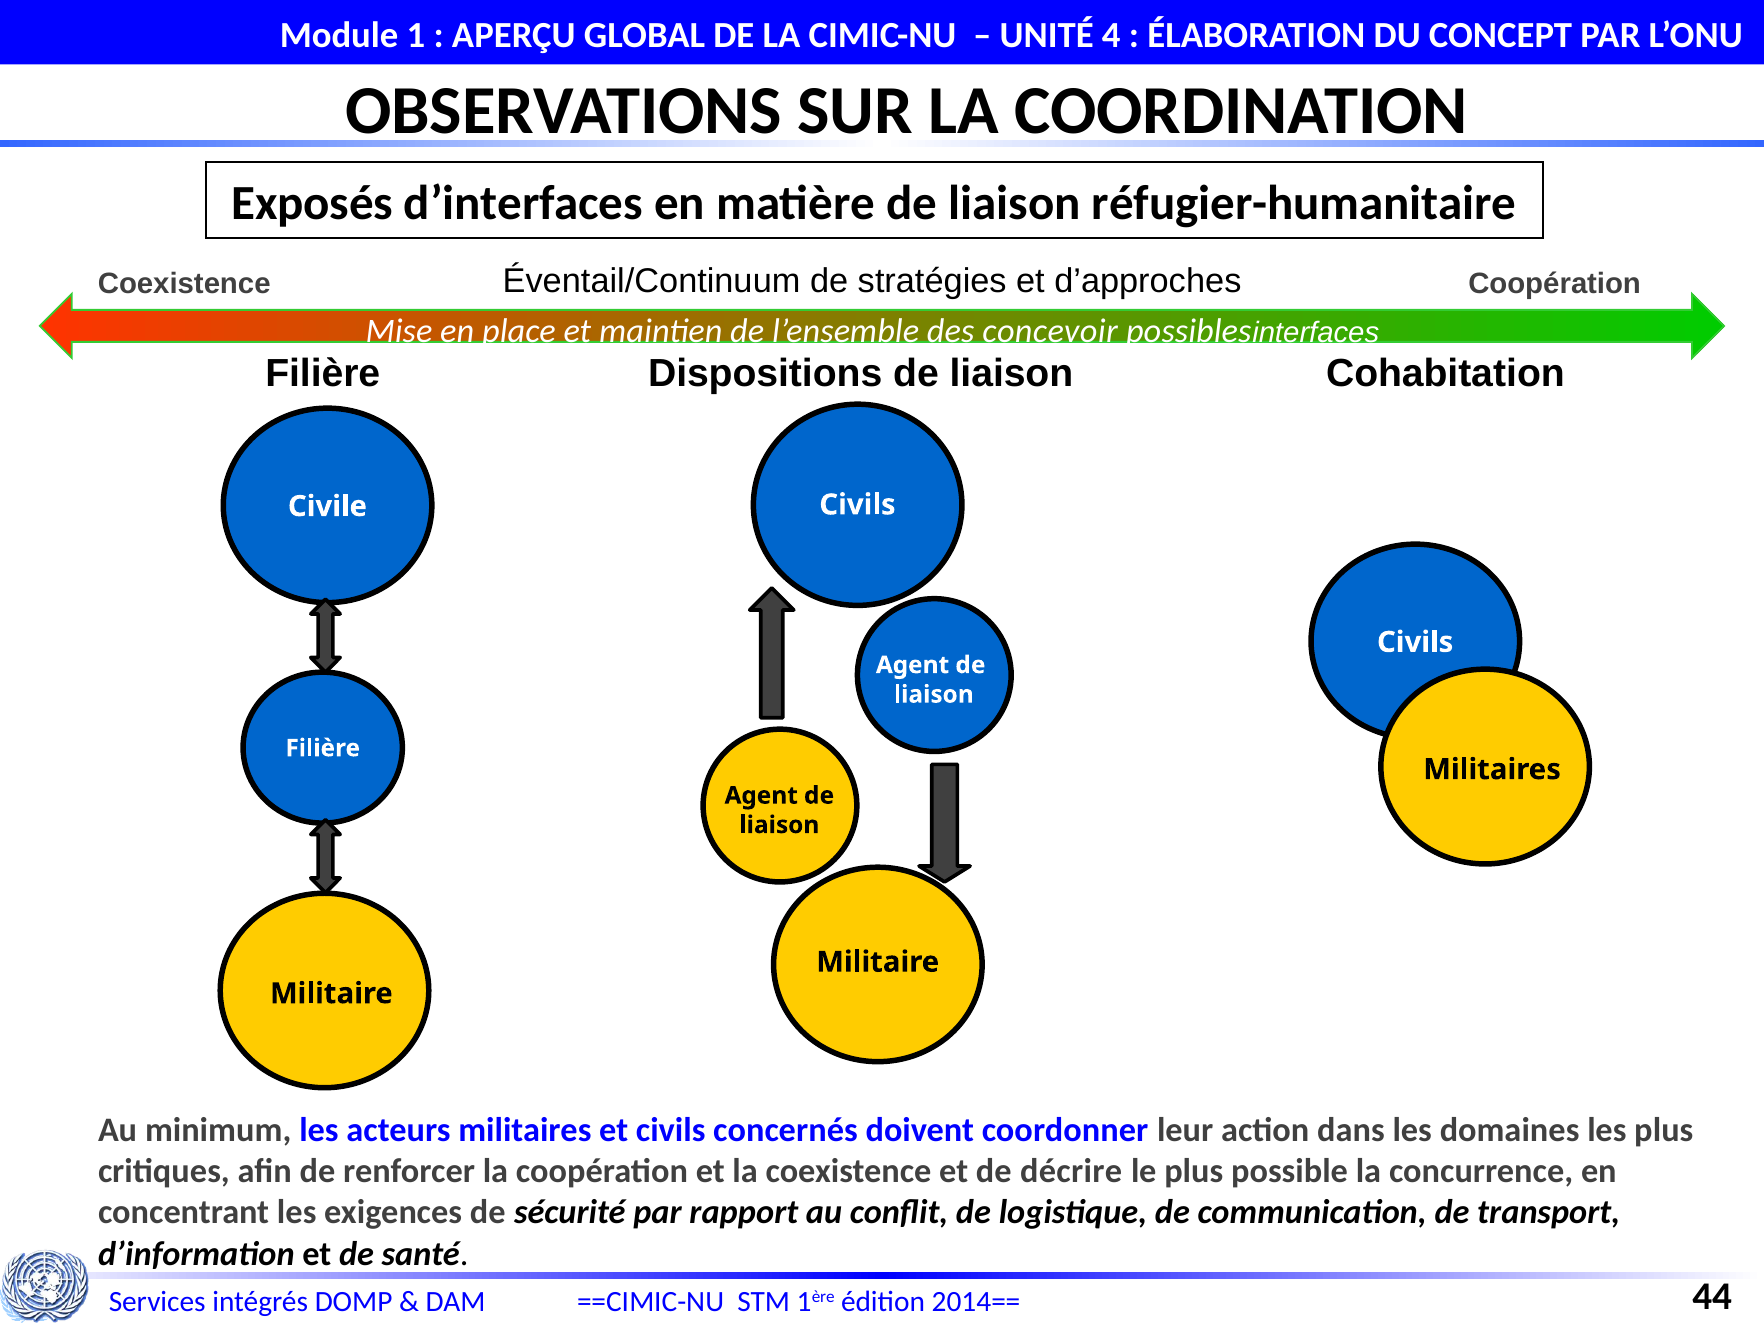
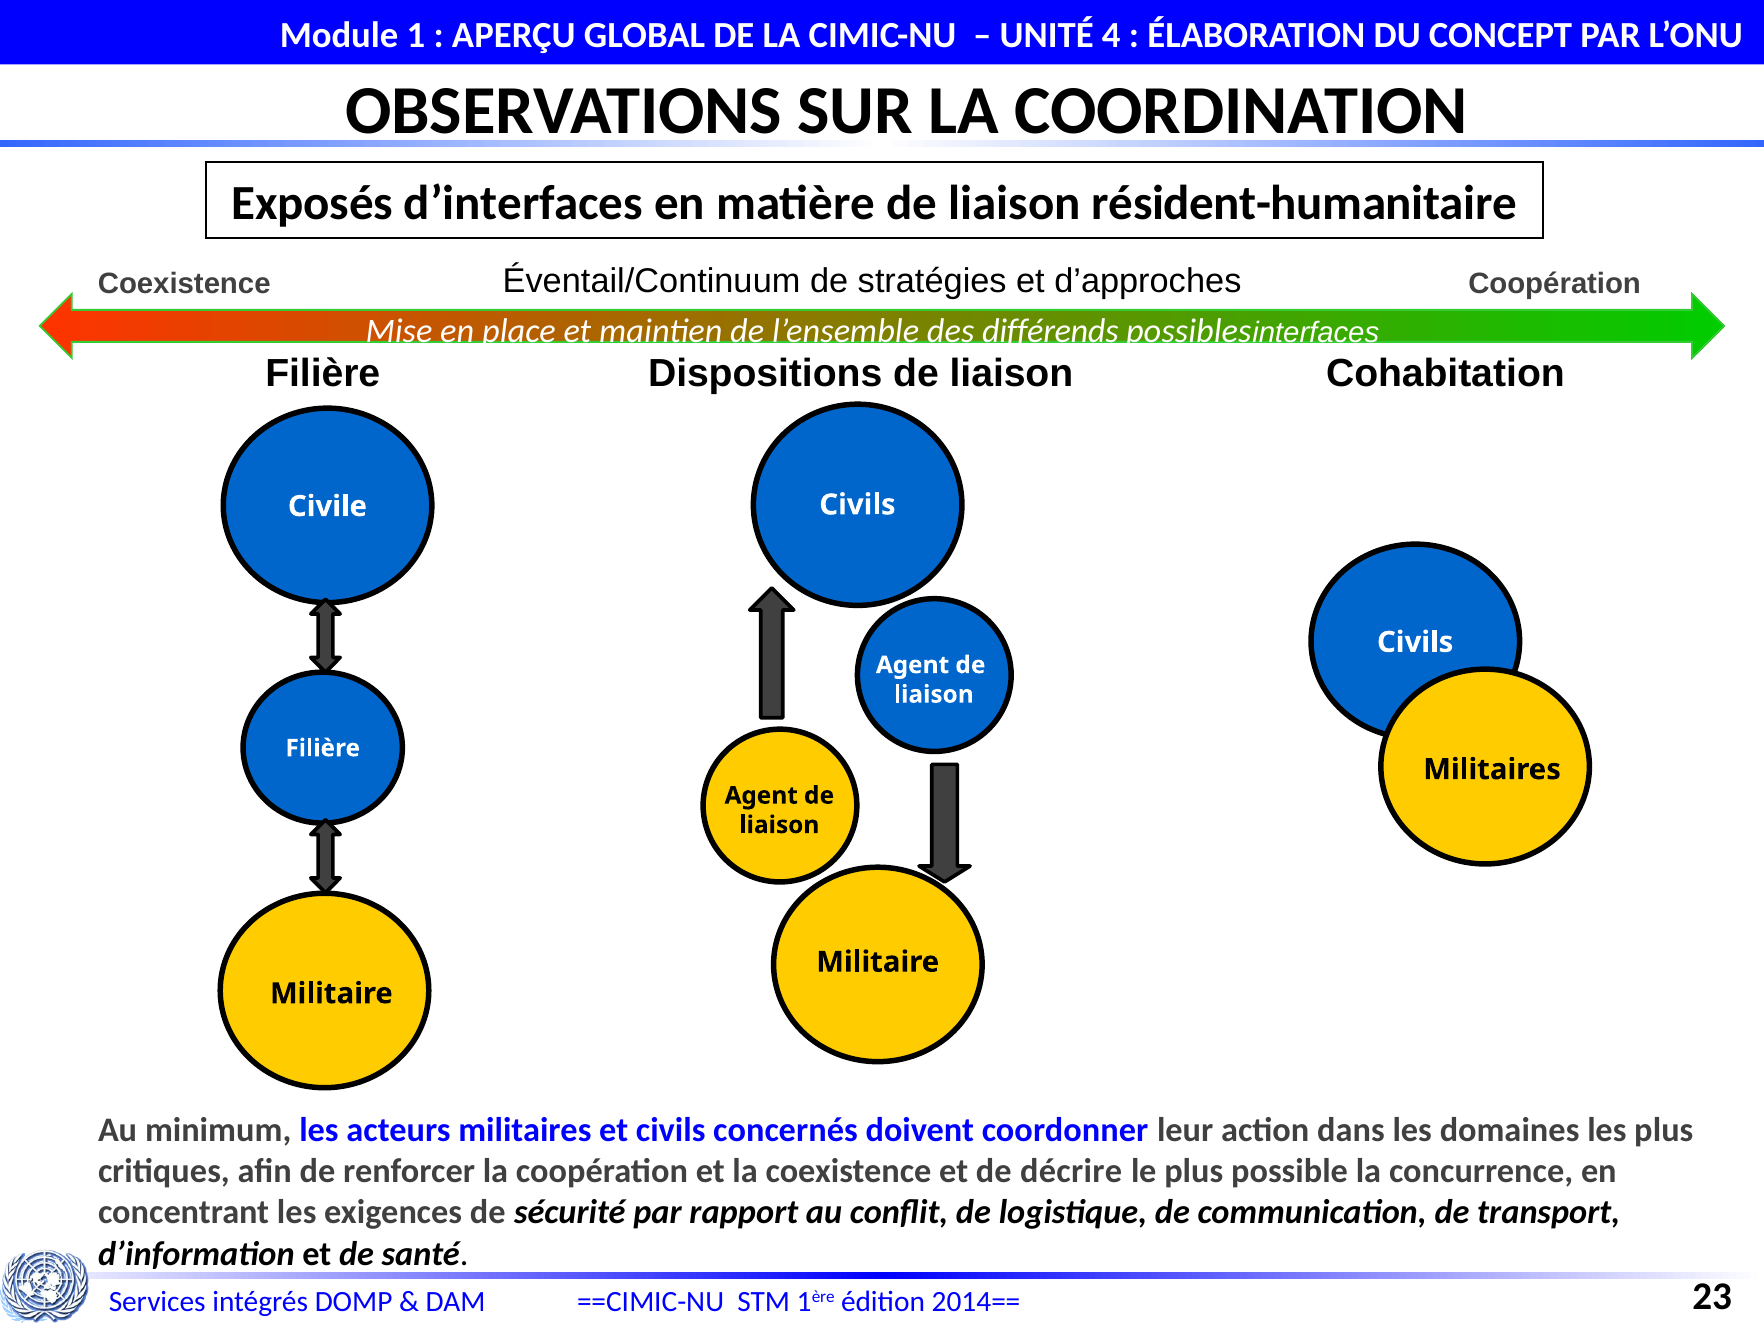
réfugier-humanitaire: réfugier-humanitaire -> résident-humanitaire (1304, 203)
concevoir: concevoir -> différends (1050, 331)
44: 44 -> 23 (1712, 1297)
